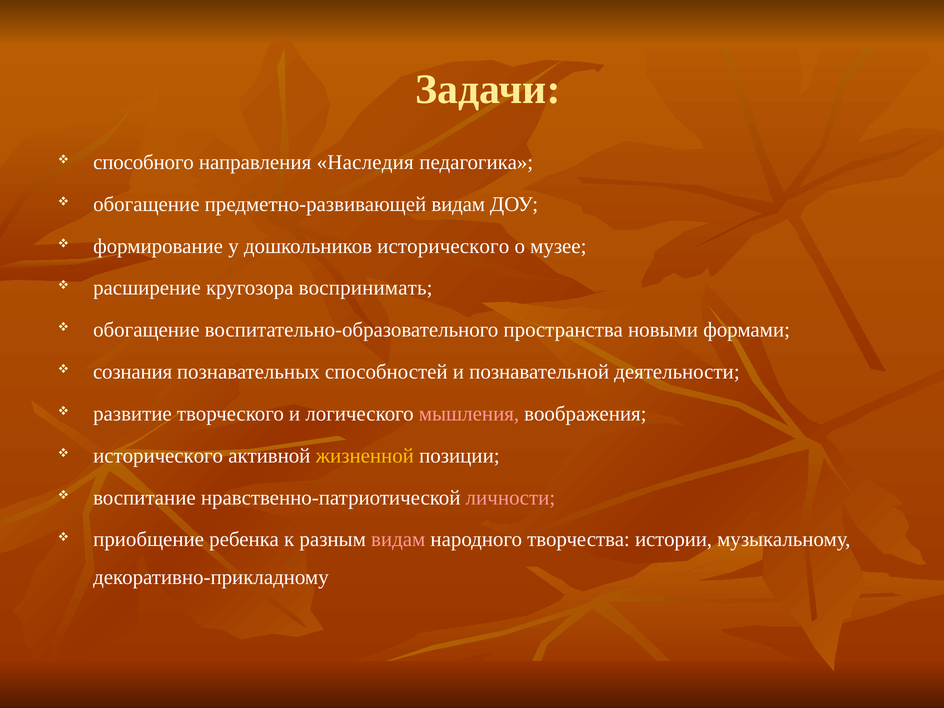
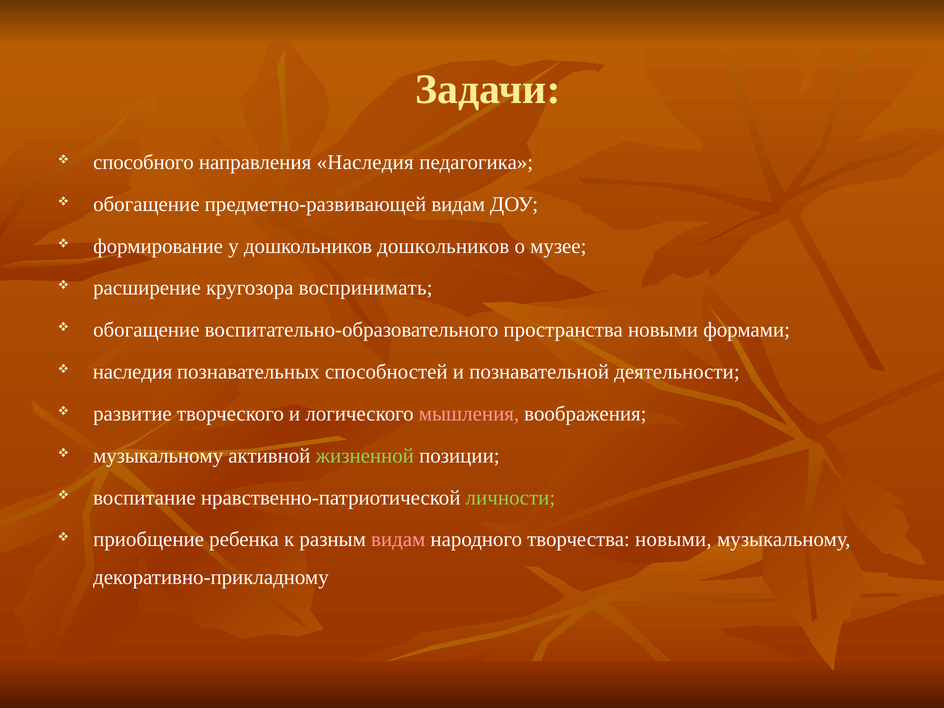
дошкольников исторического: исторического -> дошкольников (443, 246)
сознания: сознания -> наследия (133, 372)
исторического: исторического -> музыкальному (158, 456)
жизненной colour: yellow -> light green (365, 456)
личности colour: pink -> light green (510, 498)
творчества истории: истории -> новыми (673, 540)
